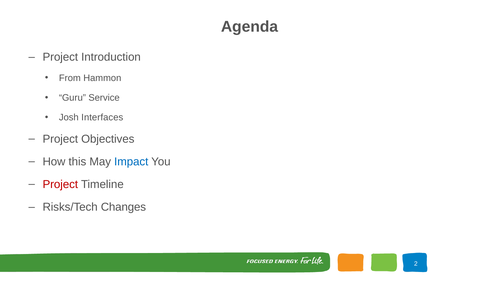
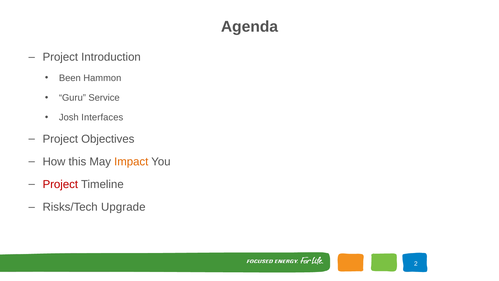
From: From -> Been (70, 78)
Impact colour: blue -> orange (131, 162)
Changes: Changes -> Upgrade (123, 207)
